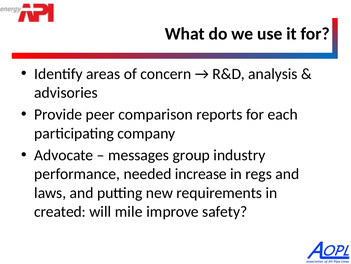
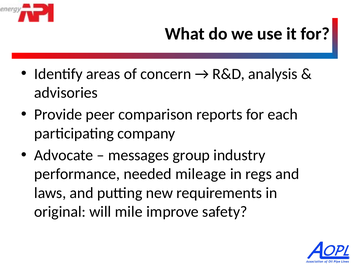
increase: increase -> mileage (201, 174)
created: created -> original (60, 211)
